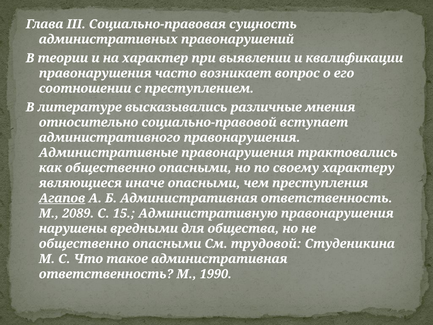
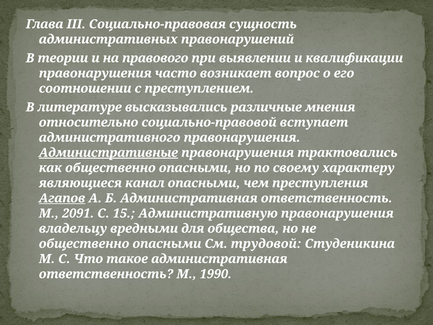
характер: характер -> правового (155, 58)
Административные underline: none -> present (108, 153)
иначе: иначе -> канал (145, 183)
2089: 2089 -> 2091 (78, 213)
нарушены: нарушены -> владельцу (73, 228)
